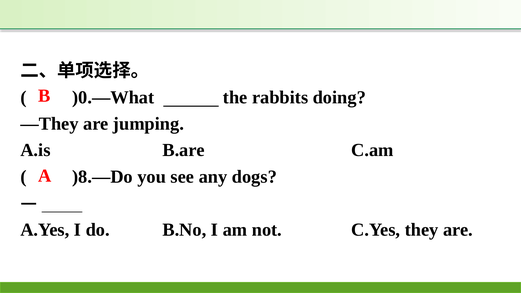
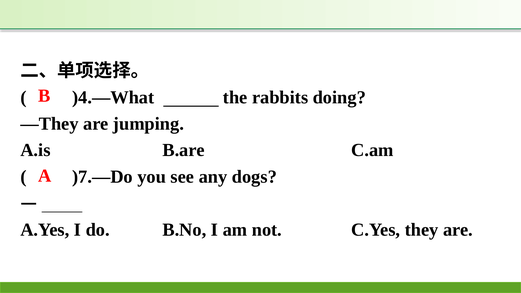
)0.—What: )0.—What -> )4.—What (113, 97)
)8.—Do: )8.—Do -> )7.—Do (102, 177)
